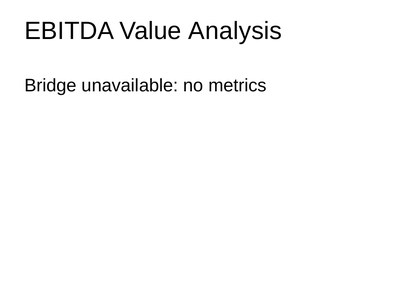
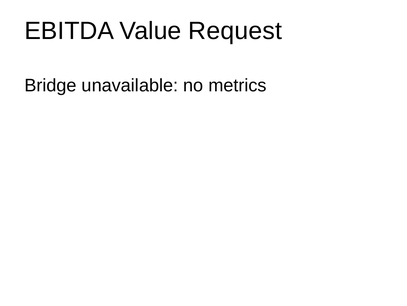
Analysis: Analysis -> Request (235, 31)
